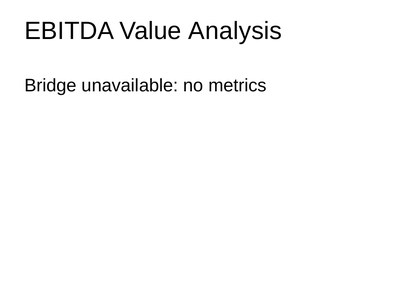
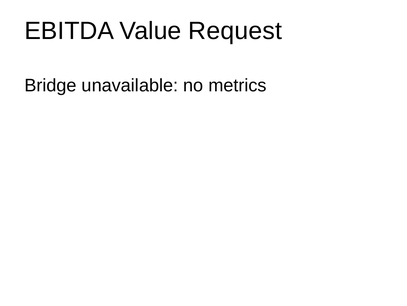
Analysis: Analysis -> Request (235, 31)
